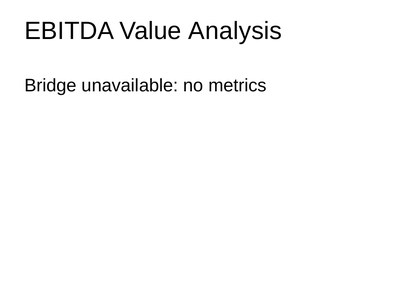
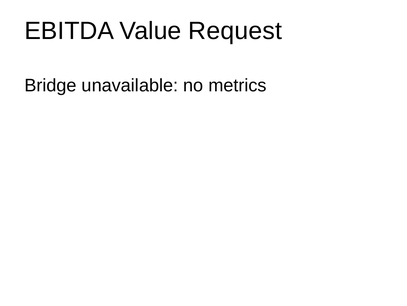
Analysis: Analysis -> Request (235, 31)
